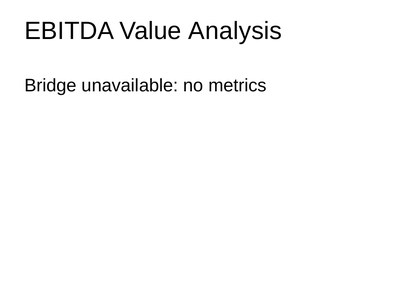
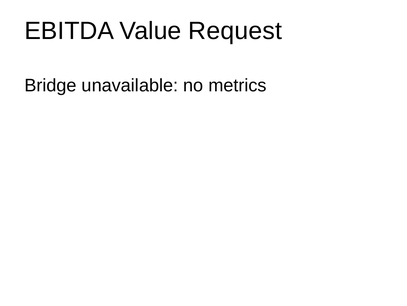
Analysis: Analysis -> Request (235, 31)
